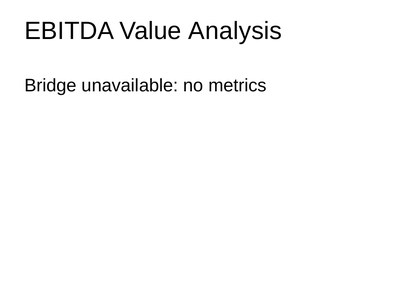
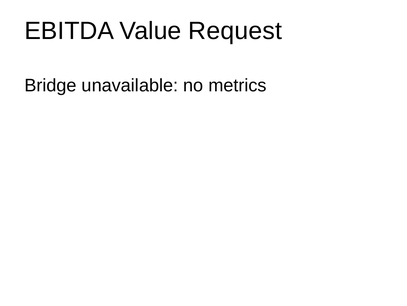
Analysis: Analysis -> Request (235, 31)
